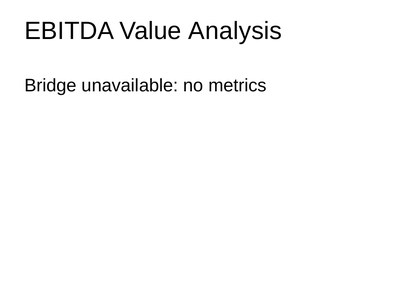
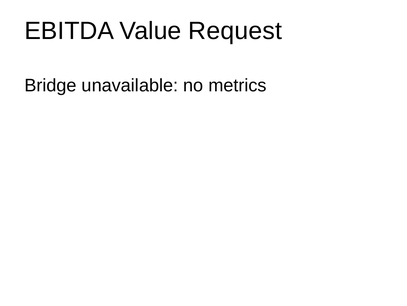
Analysis: Analysis -> Request (235, 31)
